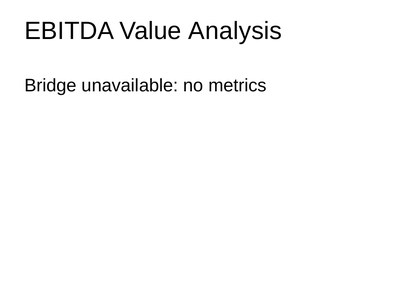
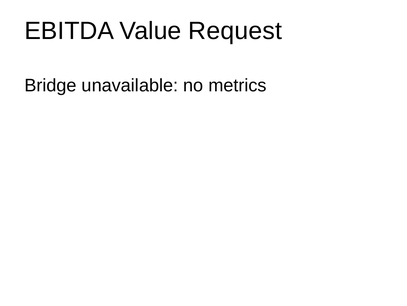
Analysis: Analysis -> Request (235, 31)
